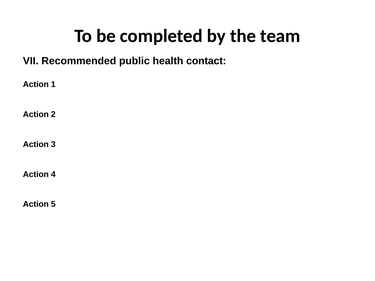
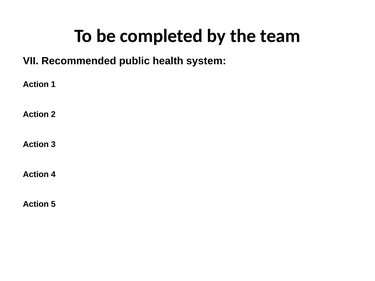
contact: contact -> system (206, 61)
